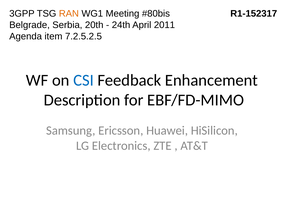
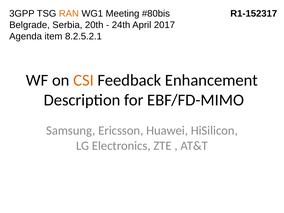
2011: 2011 -> 2017 (164, 25)
7.2.5.2.5: 7.2.5.2.5 -> 8.2.5.2.1 (83, 36)
CSI colour: blue -> orange (84, 80)
